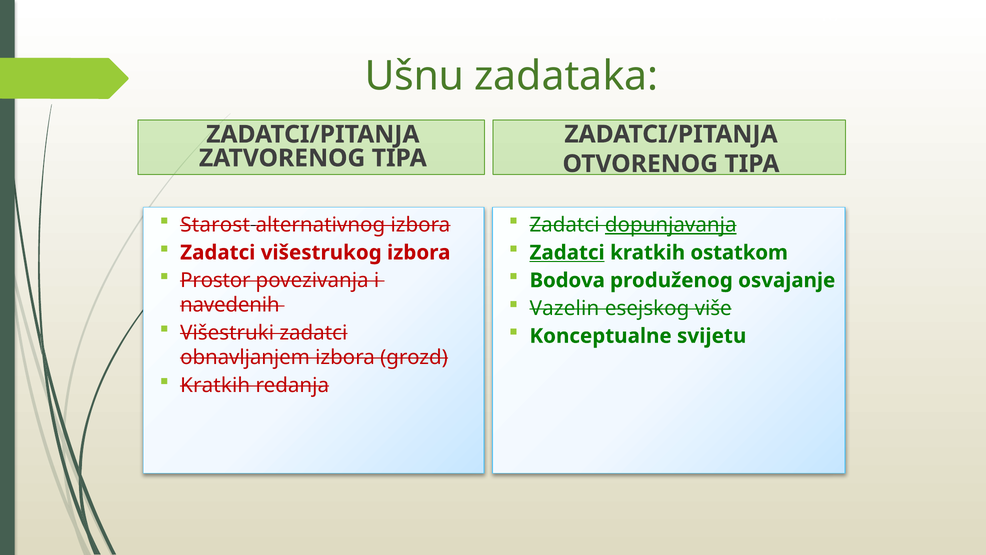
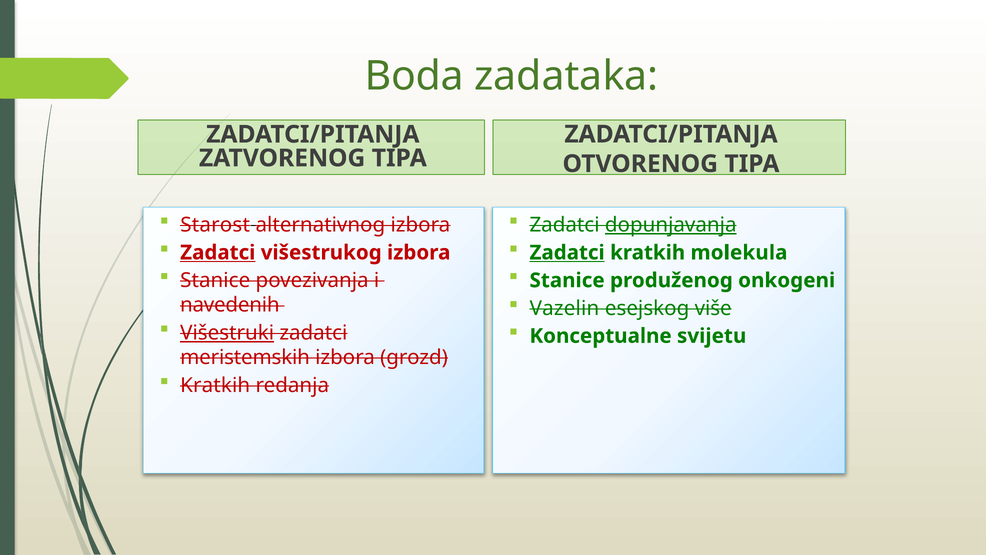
Ušnu: Ušnu -> Boda (414, 76)
Zadatci underline: none -> present (218, 252)
ostatkom: ostatkom -> molekula (739, 252)
Prostor: Prostor -> Stanice (215, 280)
Bodova: Bodova -> Stanice (567, 280)
osvajanje: osvajanje -> onkogeni (787, 280)
Višestruki underline: none -> present (227, 333)
obnavljanjem: obnavljanjem -> meristemskih (245, 357)
